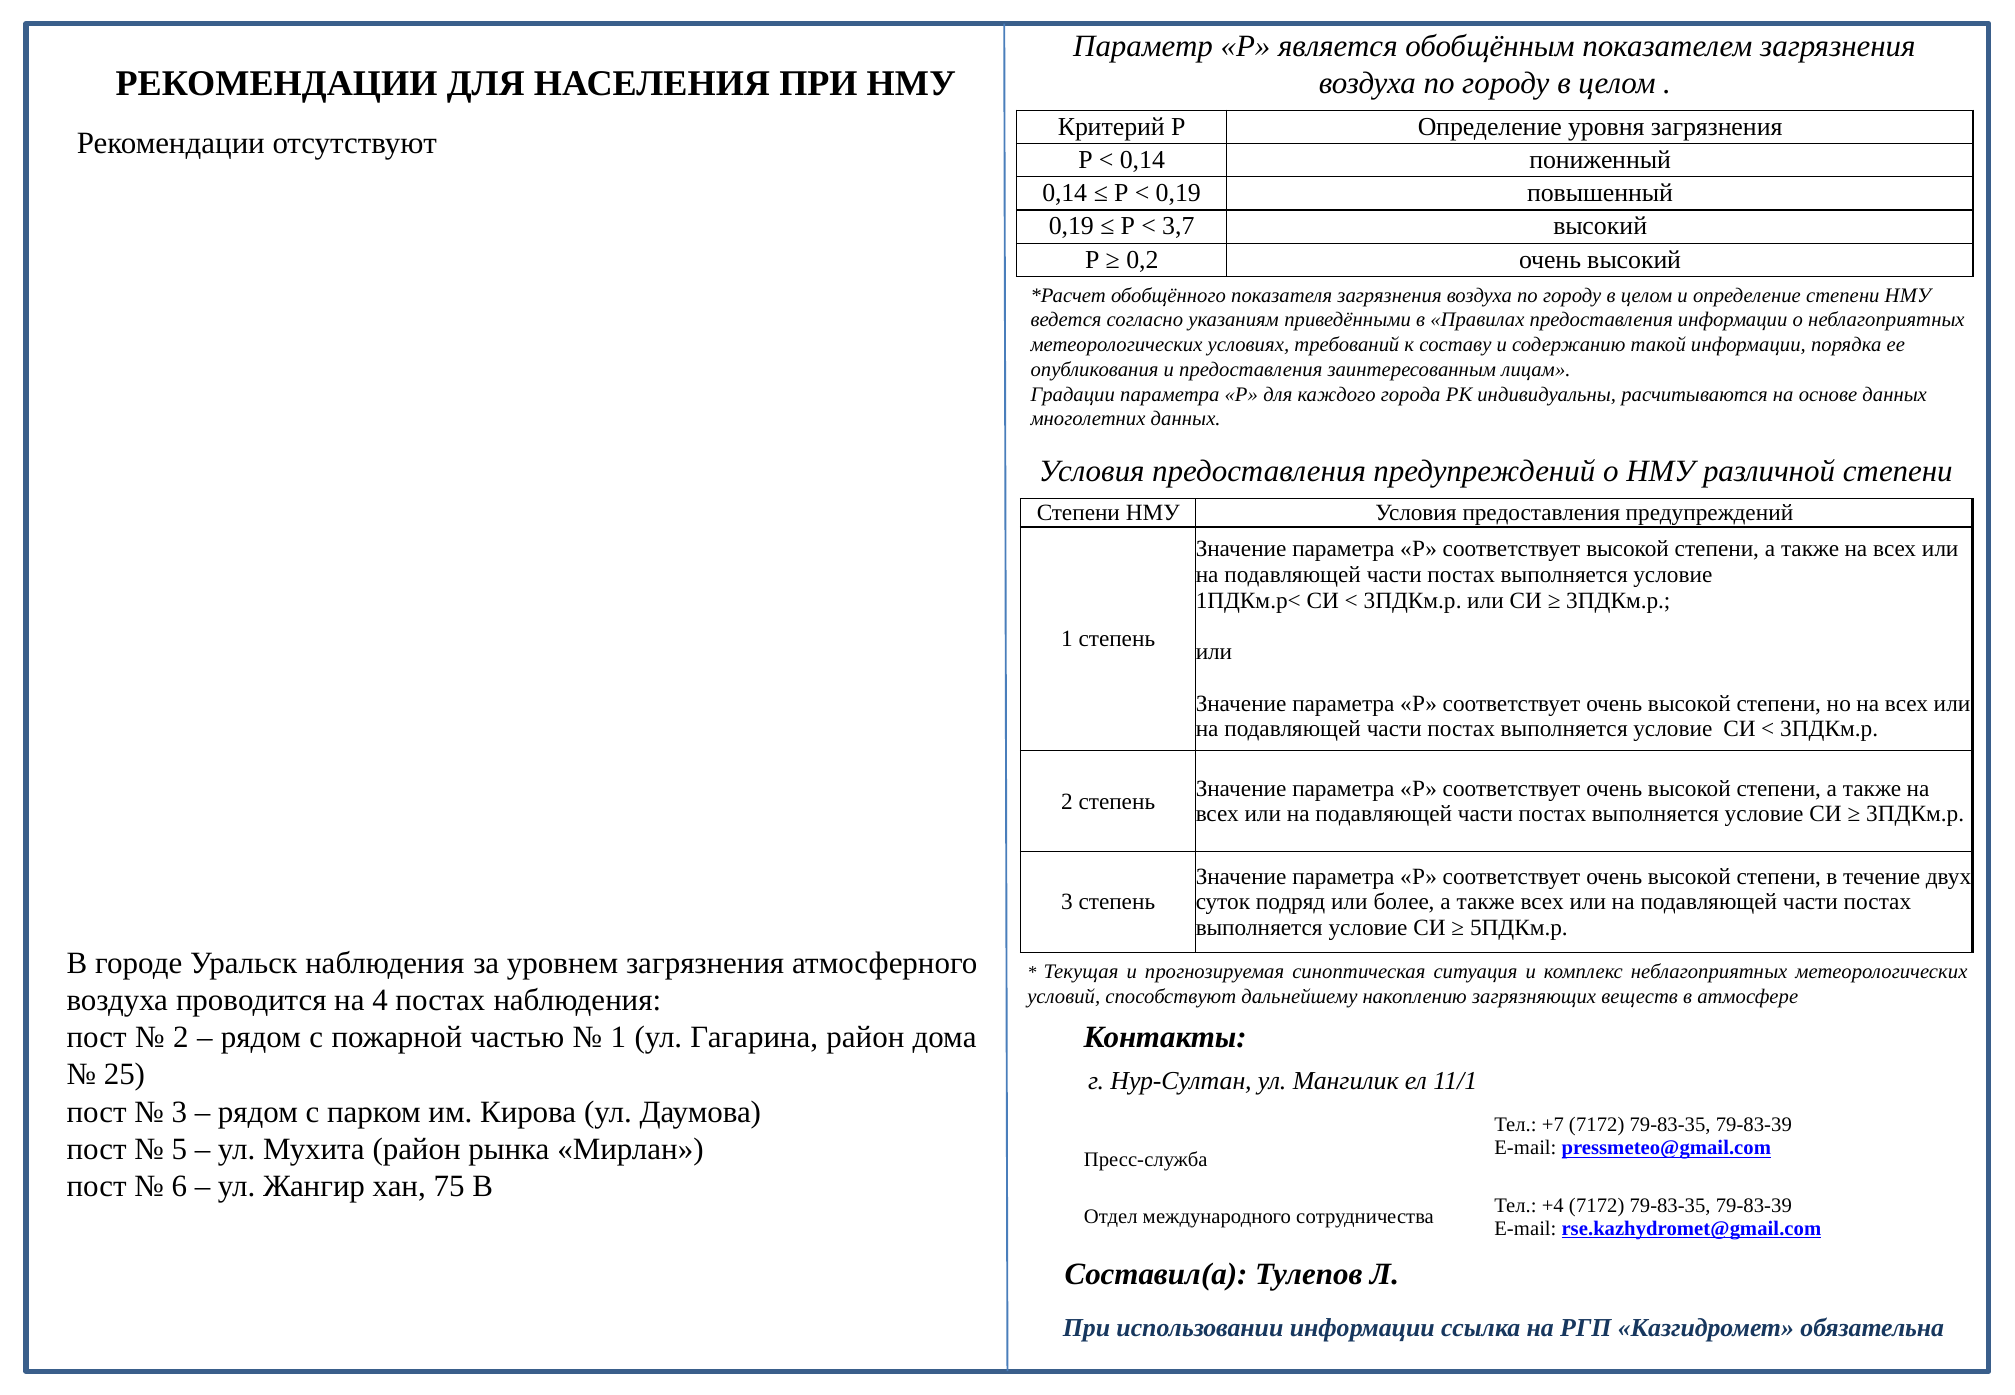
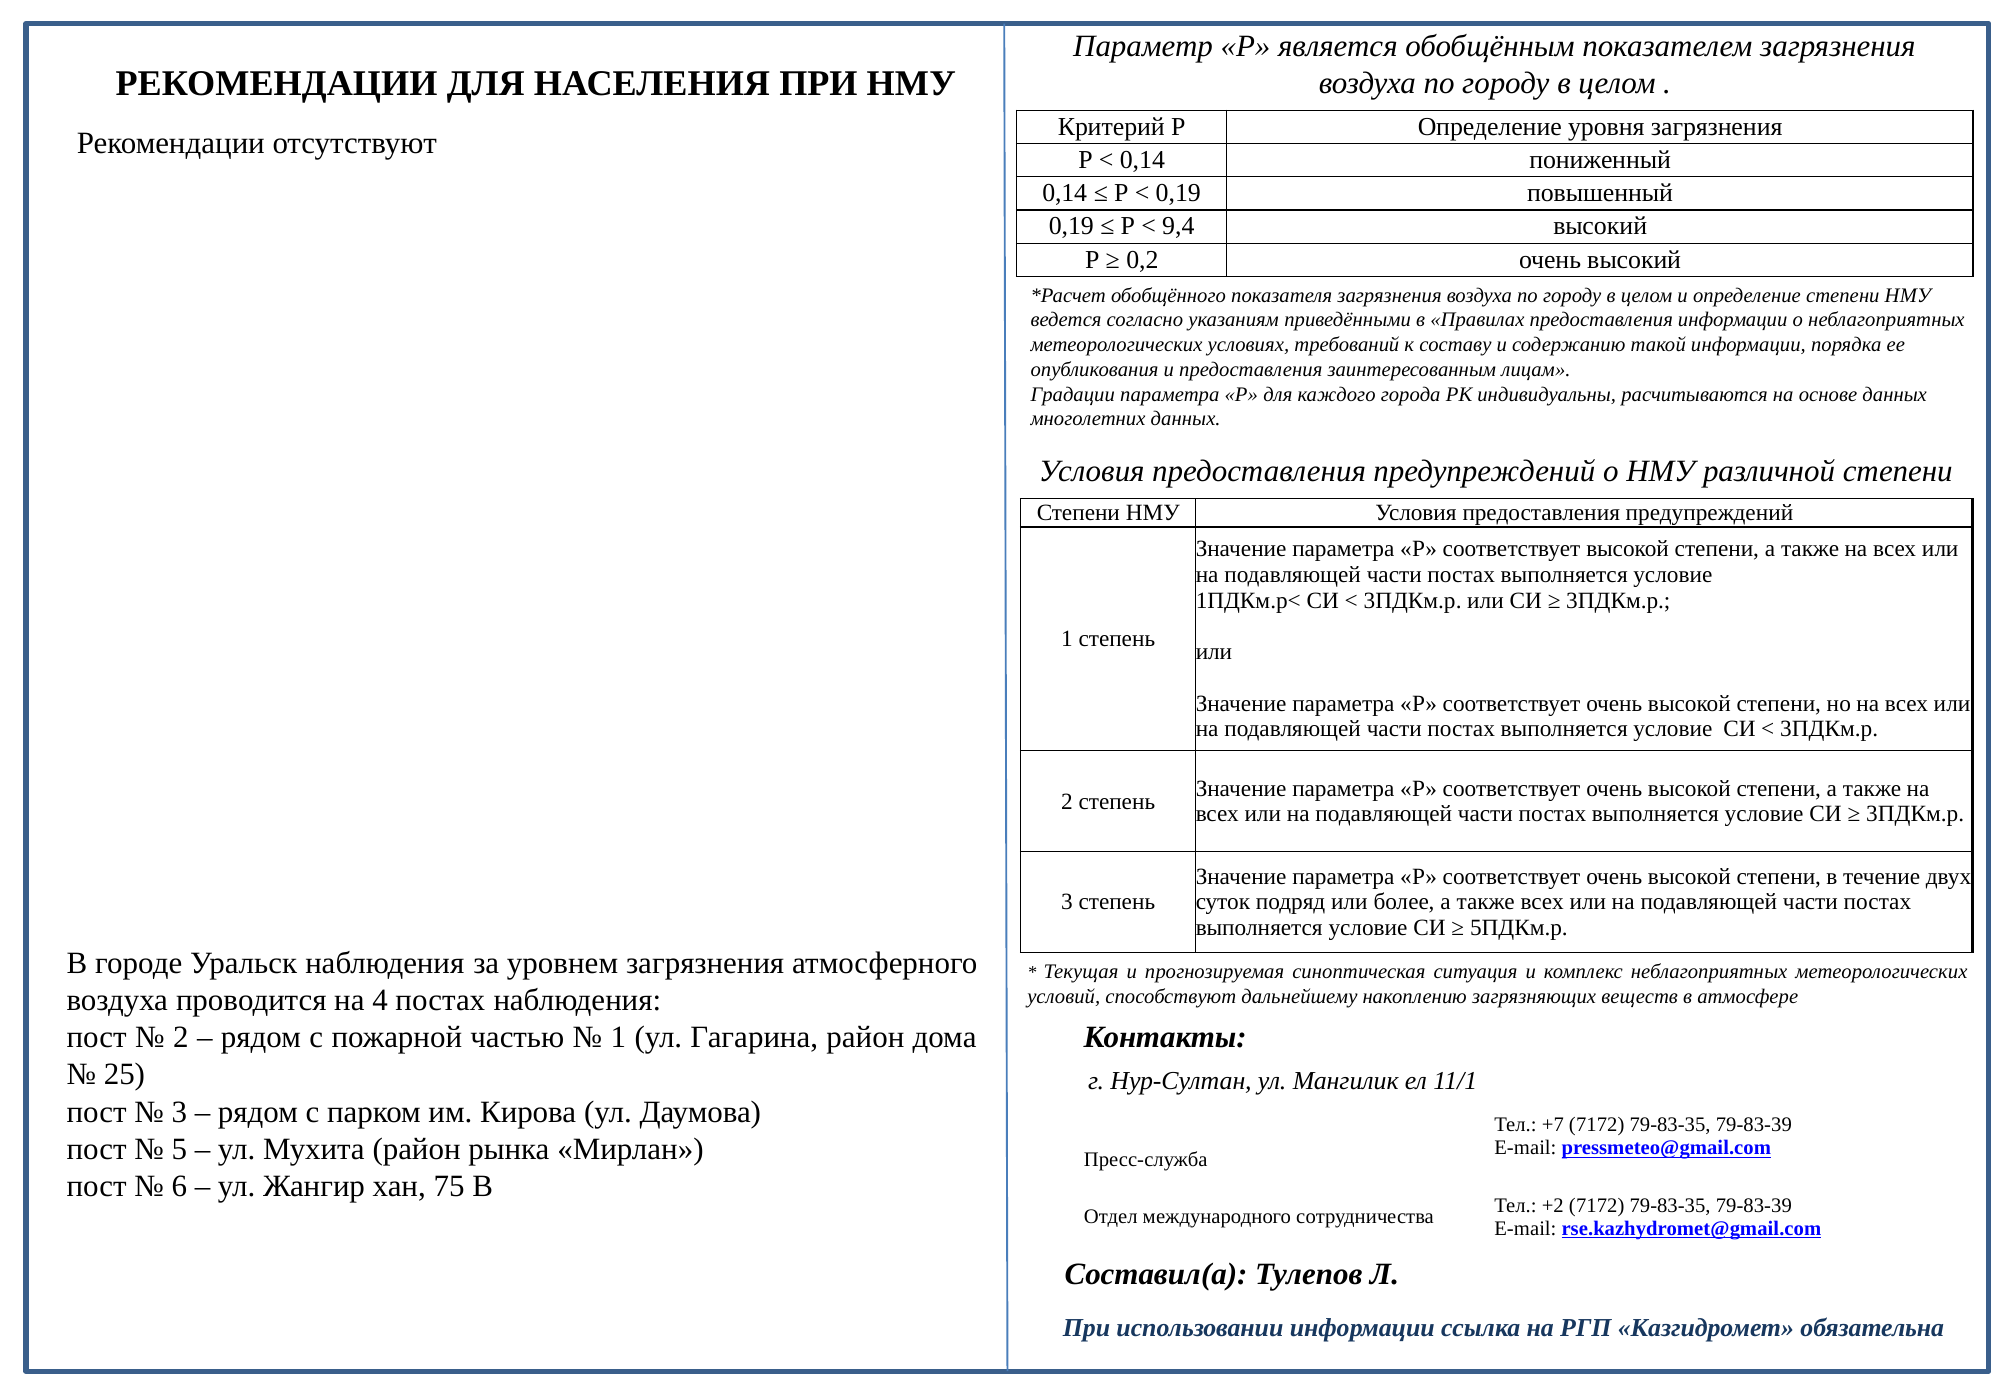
3,7: 3,7 -> 9,4 (1178, 226)
+4: +4 -> +2 (1553, 1206)
